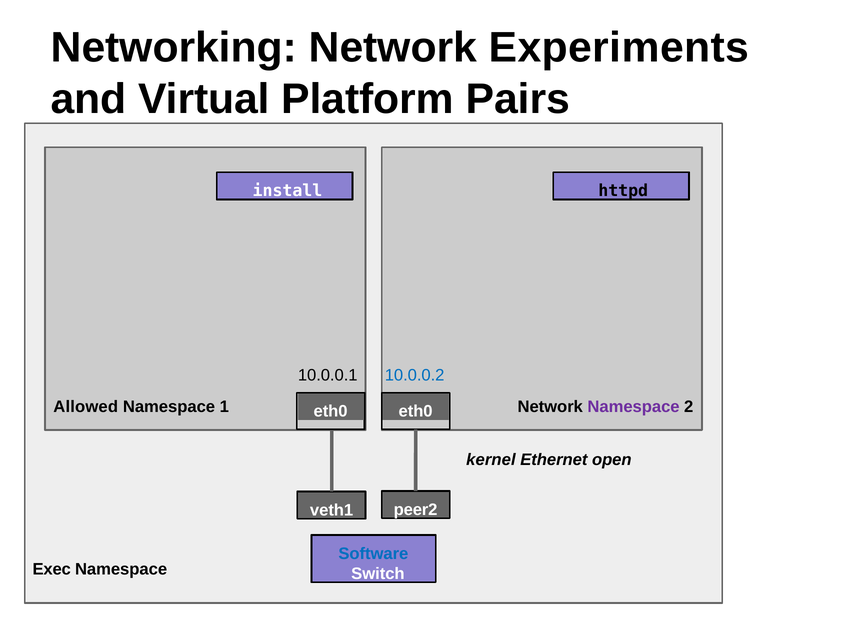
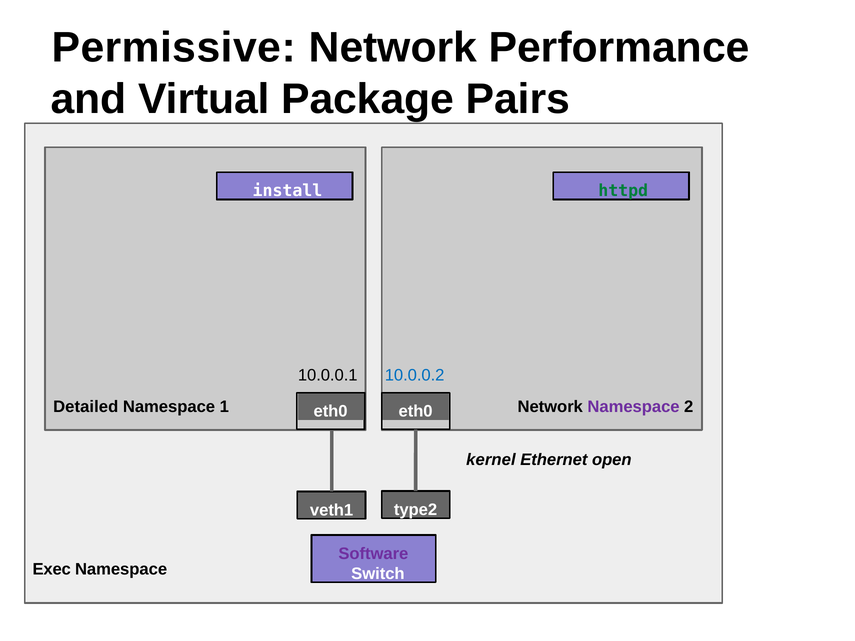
Networking: Networking -> Permissive (174, 48)
Experiments: Experiments -> Performance (619, 48)
Platform: Platform -> Package (368, 99)
httpd colour: black -> green (623, 191)
Allowed: Allowed -> Detailed (86, 407)
peer2: peer2 -> type2 (416, 510)
Software colour: blue -> purple (373, 554)
